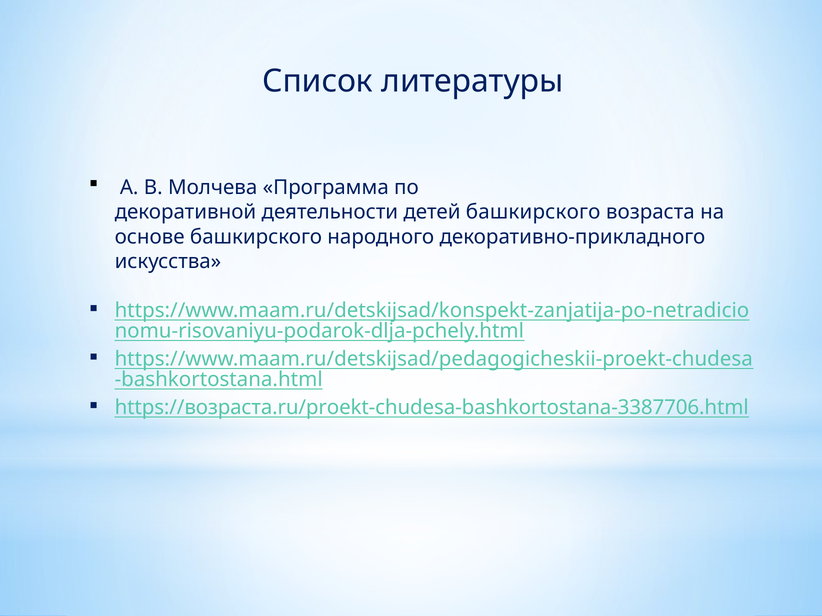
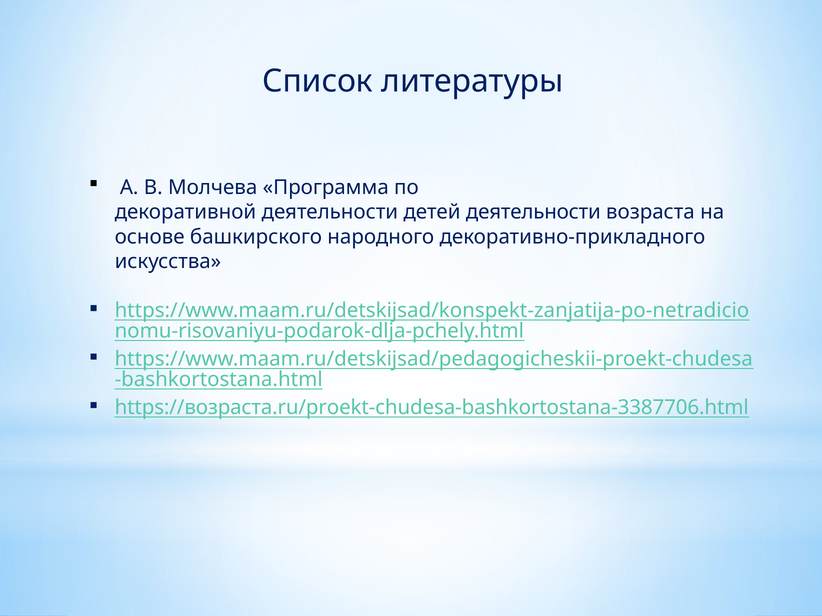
детей башкирского: башкирского -> деятельности (533, 212)
